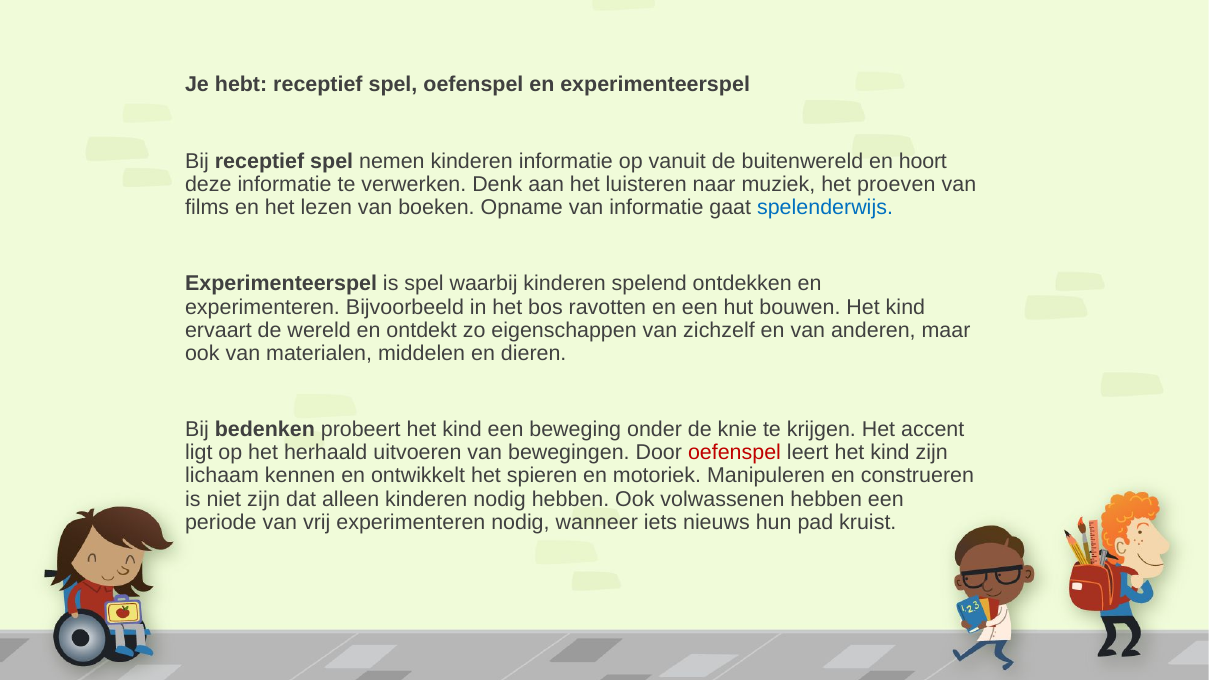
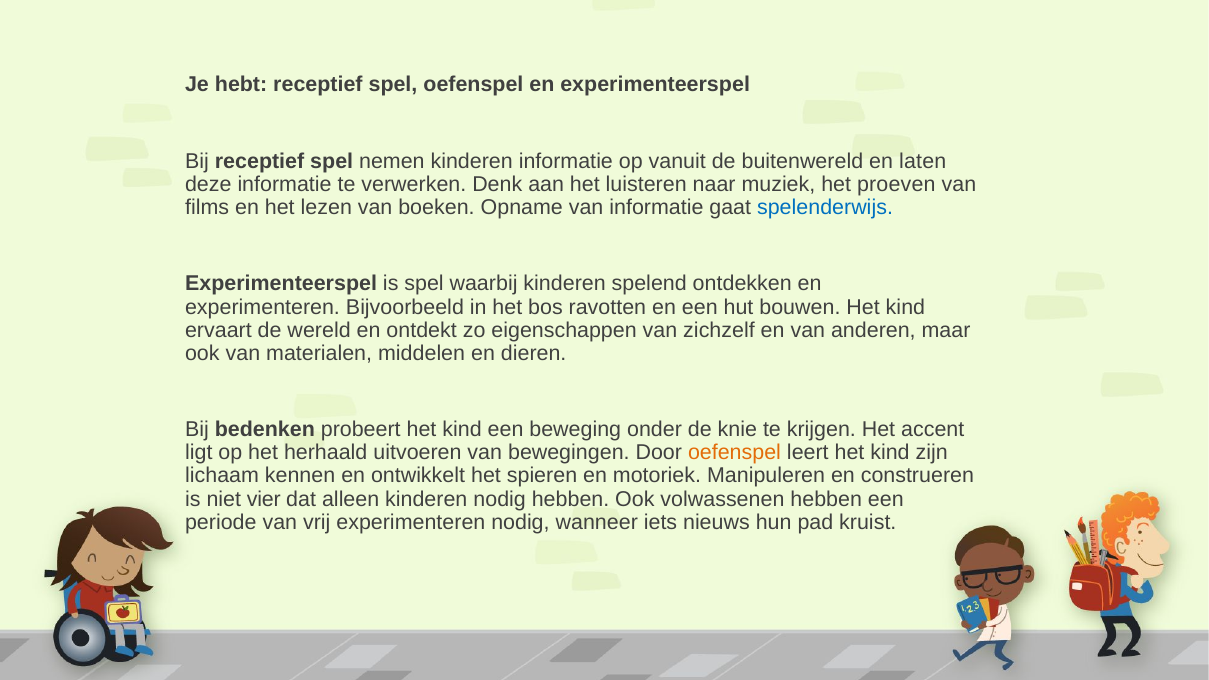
hoort: hoort -> laten (923, 161)
oefenspel colour: red -> orange (735, 453)
niet zijn: zijn -> vier (264, 499)
